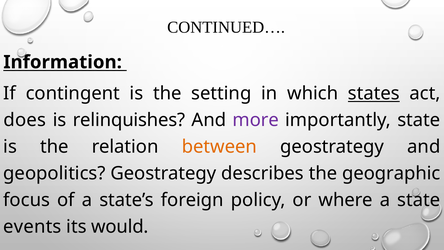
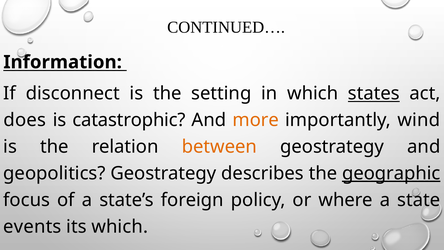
contingent: contingent -> disconnect (73, 93)
relinquishes: relinquishes -> catastrophic (129, 120)
more colour: purple -> orange (256, 120)
importantly state: state -> wind (419, 120)
geographic underline: none -> present (391, 173)
its would: would -> which (120, 226)
